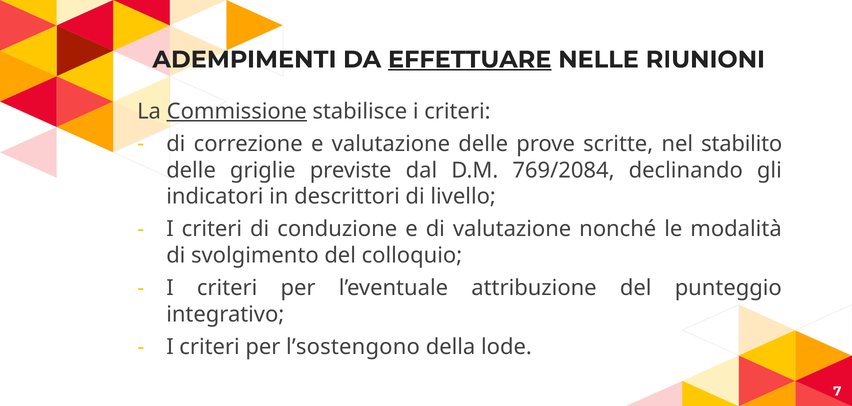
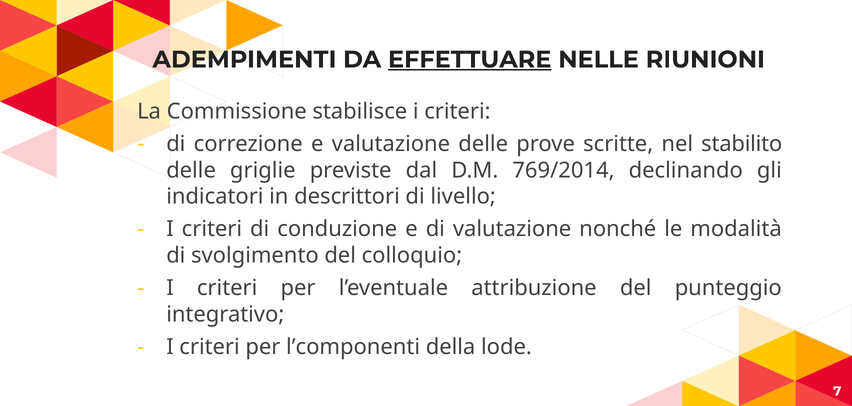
Commissione underline: present -> none (237, 111)
769/2084: 769/2084 -> 769/2014 (563, 170)
l’sostengono: l’sostengono -> l’componenti (353, 347)
